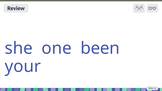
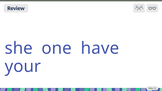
been: been -> have (100, 48)
